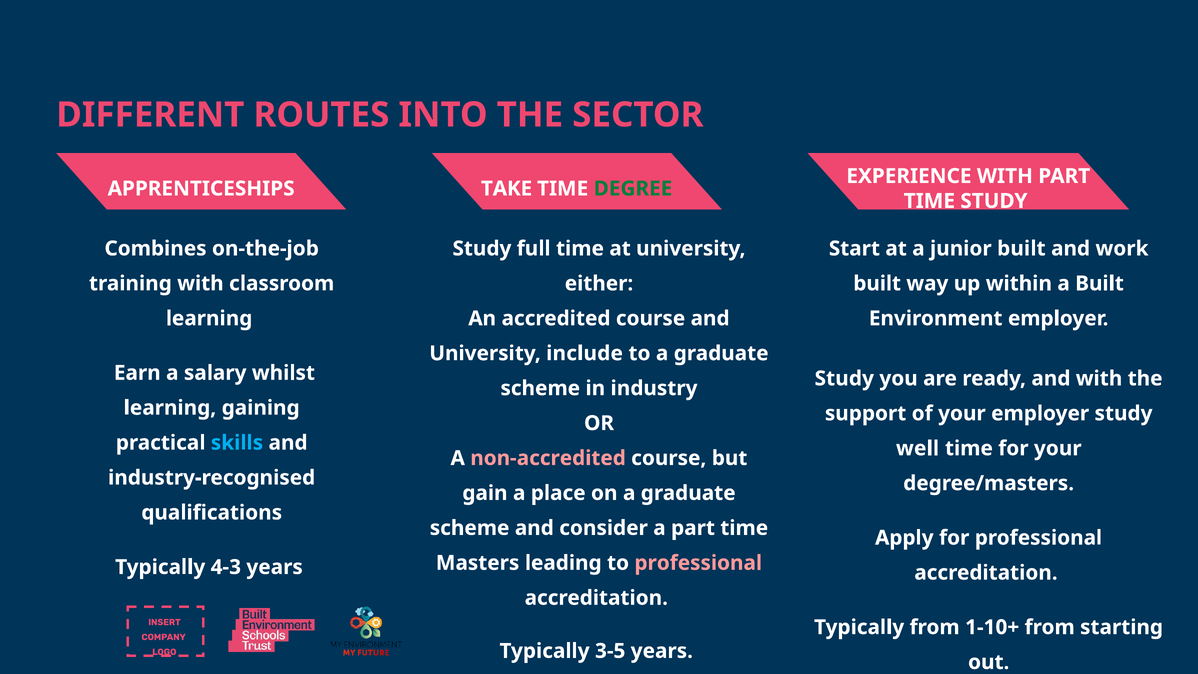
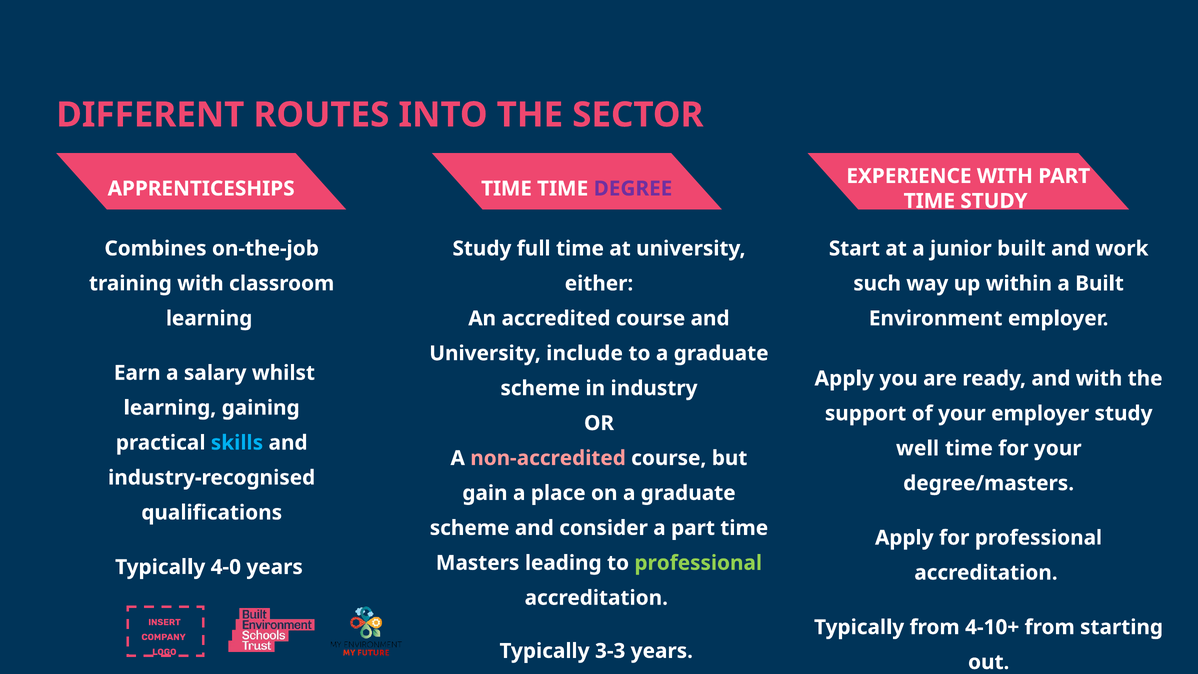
APPRENTICESHIPS TAKE: TAKE -> TIME (507, 189)
DEGREE colour: green -> purple (633, 189)
built: built -> such (877, 283)
Study: Study -> Apply (844, 378)
professional colour: pink -> light green (698, 563)
4-3: 4-3 -> 4-0 (226, 567)
1-10+: 1-10+ -> 4-10+ (992, 627)
3-5: 3-5 -> 3-3 (610, 651)
